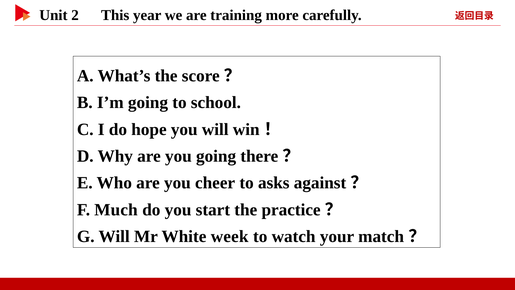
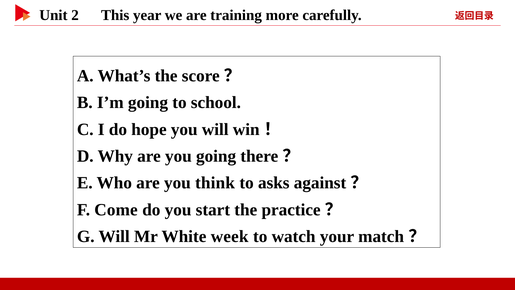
cheer: cheer -> think (215, 183)
Much: Much -> Come (116, 210)
